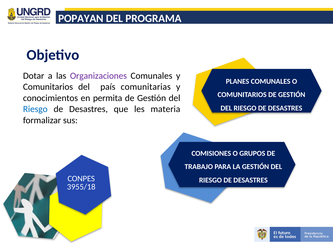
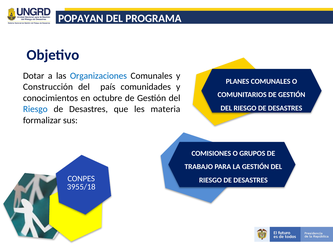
Organizaciones colour: purple -> blue (98, 76)
Comunitarios: Comunitarios -> Construcción (48, 87)
comunitarias: comunitarias -> comunidades (146, 87)
permita: permita -> octubre (108, 98)
